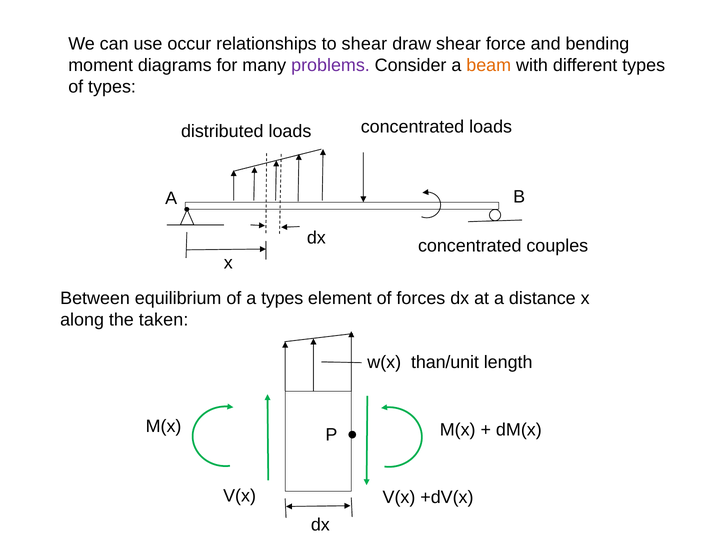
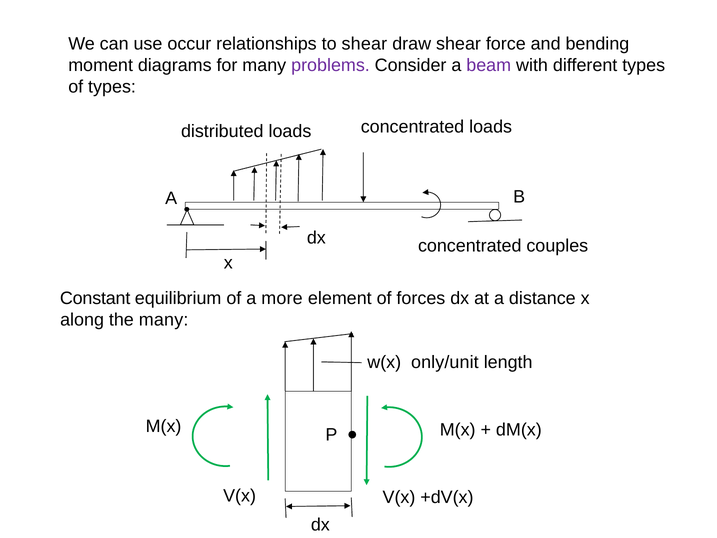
beam colour: orange -> purple (489, 65)
Between: Between -> Constant (95, 298)
a types: types -> more (282, 298)
the taken: taken -> many (164, 320)
than/unit: than/unit -> only/unit (445, 362)
